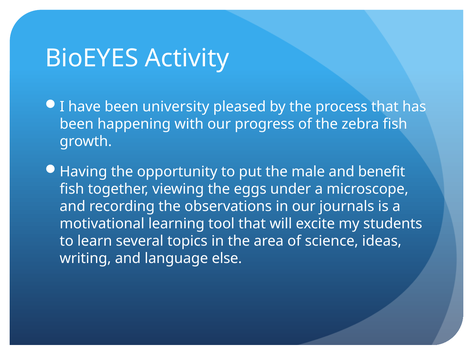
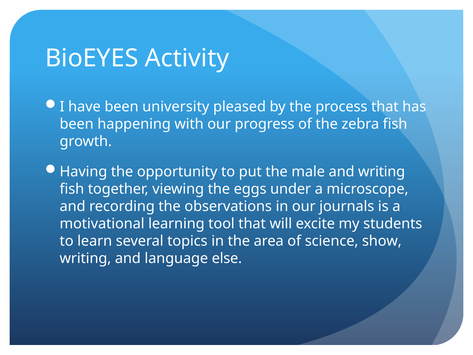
and benefit: benefit -> writing (382, 172)
ideas: ideas -> show (382, 241)
